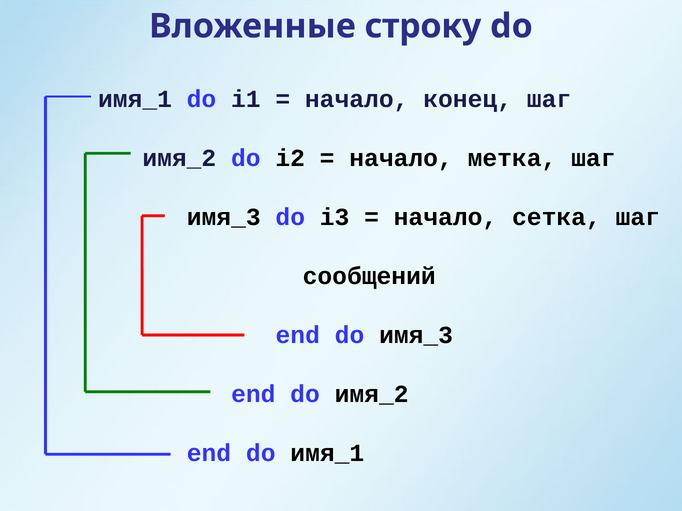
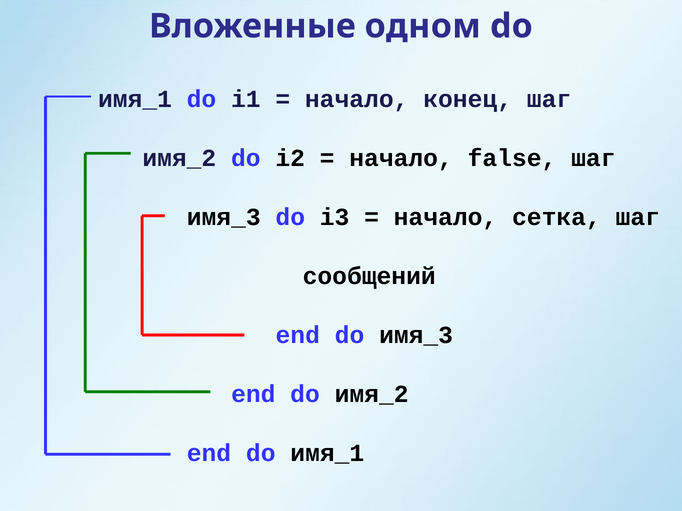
строку: строку -> одном (423, 26)
метка: метка -> false (512, 158)
